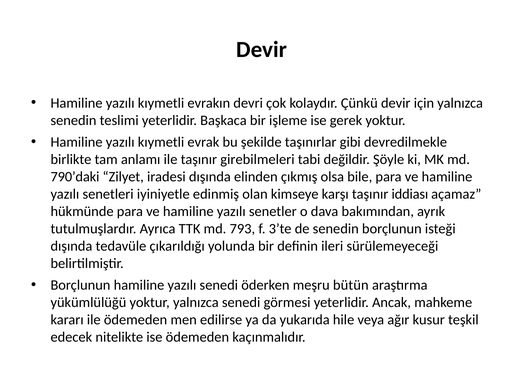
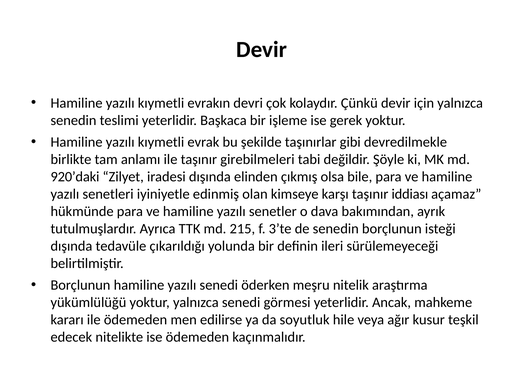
790’daki: 790’daki -> 920’daki (75, 177)
793: 793 -> 215 (242, 228)
bütün: bütün -> nitelik (351, 285)
yukarıda: yukarıda -> soyutluk (305, 319)
